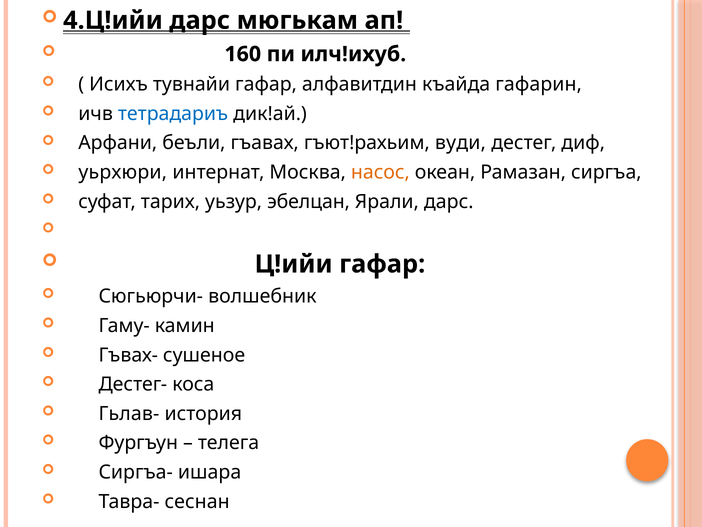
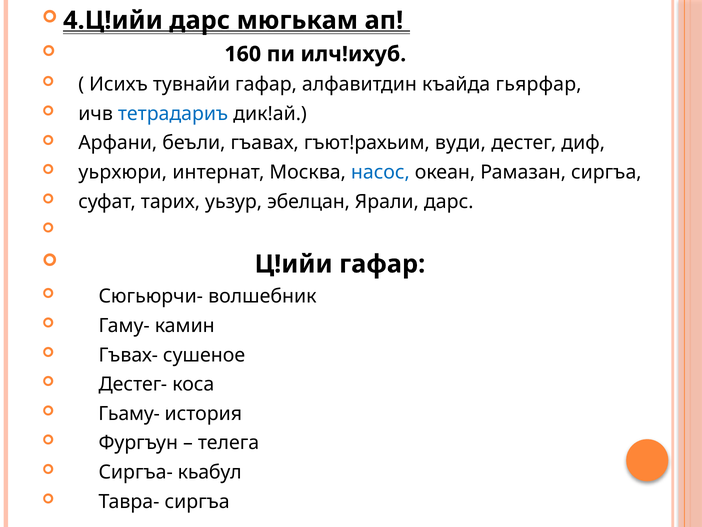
гафарин: гафарин -> гьярфар (539, 84)
насос colour: orange -> blue (380, 172)
Гьлав-: Гьлав- -> Гьаму- (129, 413)
ишара: ишара -> кьабул (210, 472)
Тавра- сеснан: сеснан -> сиргъа (197, 501)
